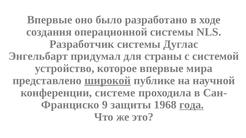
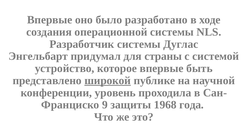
мира: мира -> быть (199, 69)
системе: системе -> уровень (115, 93)
года underline: present -> none (192, 105)
